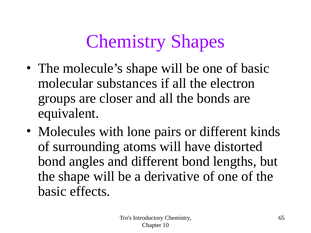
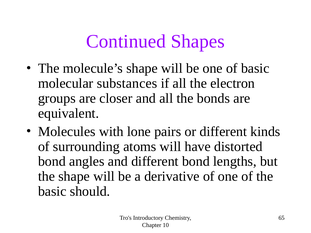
Chemistry: Chemistry -> Continued (126, 41)
effects: effects -> should (90, 191)
